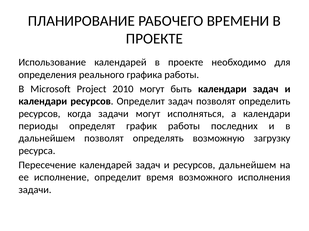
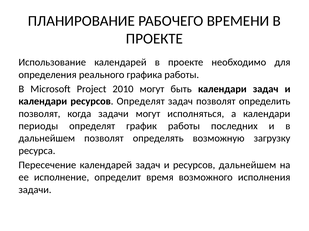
ресурсов Определит: Определит -> Определят (141, 102)
ресурсов: ресурсов -> позволят (39, 114)
